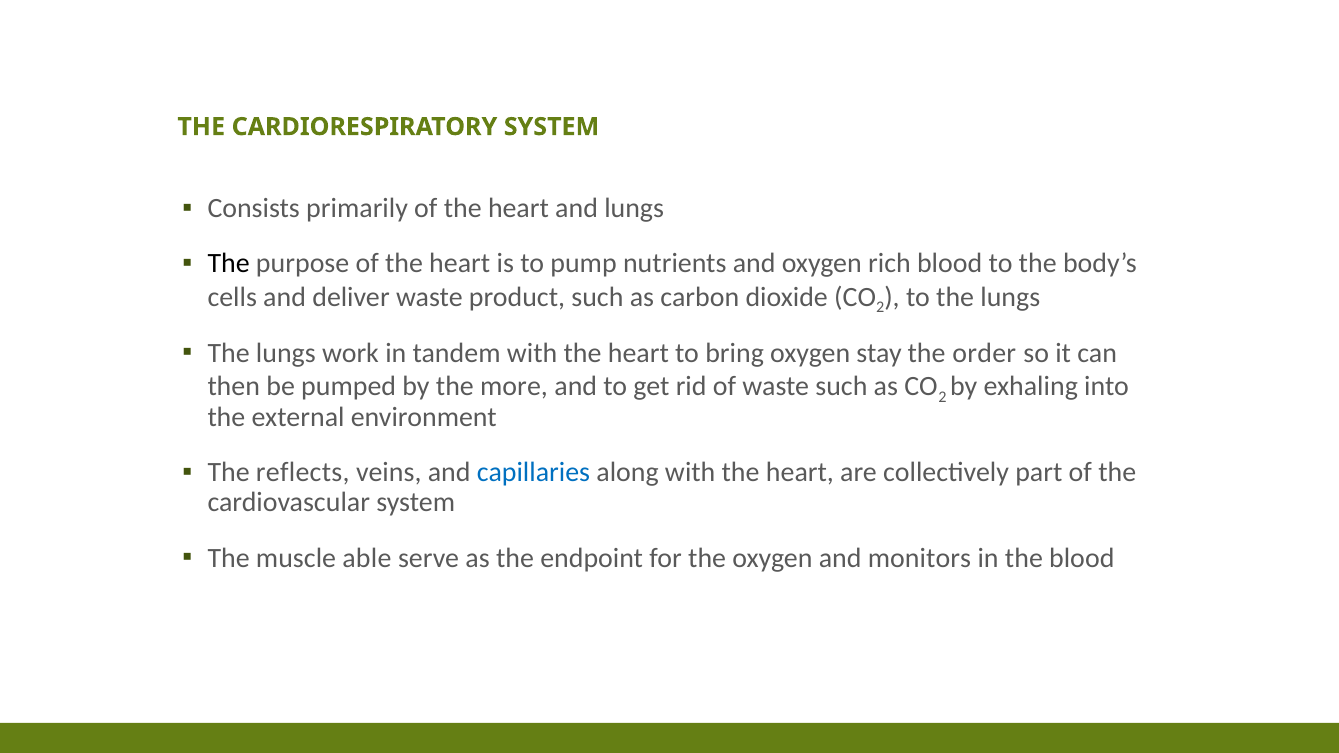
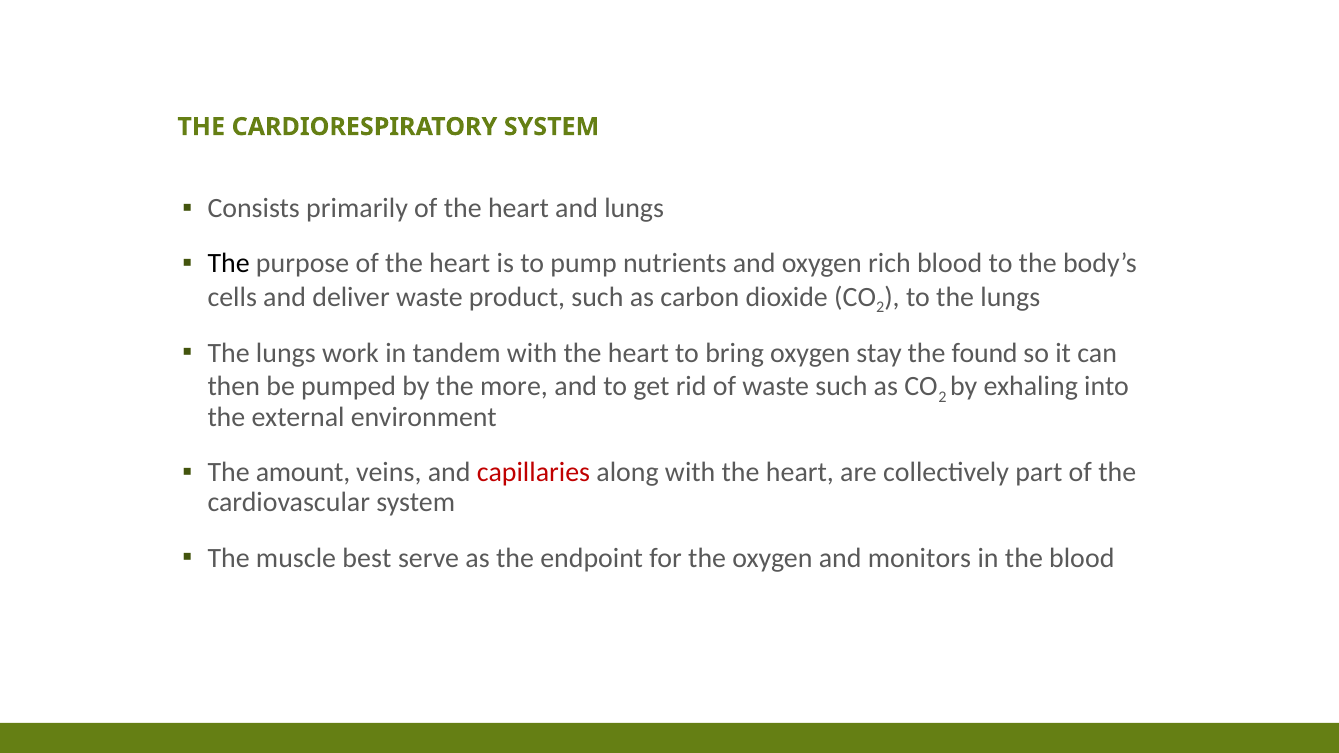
order: order -> found (985, 353)
reflects: reflects -> amount (303, 473)
capillaries colour: blue -> red (533, 473)
able: able -> best (367, 558)
